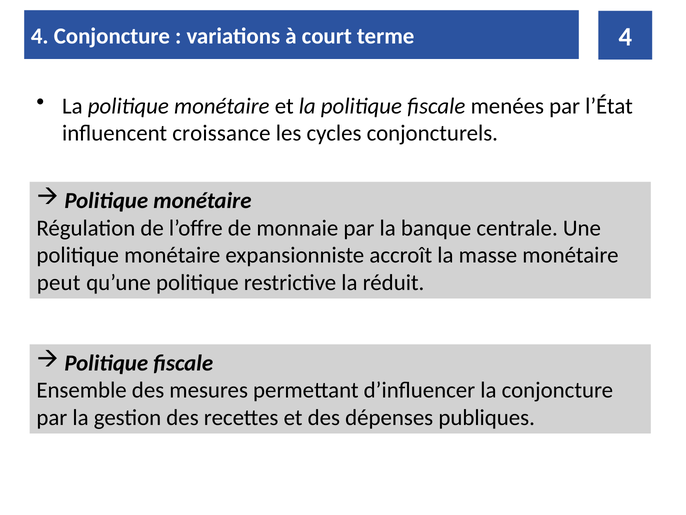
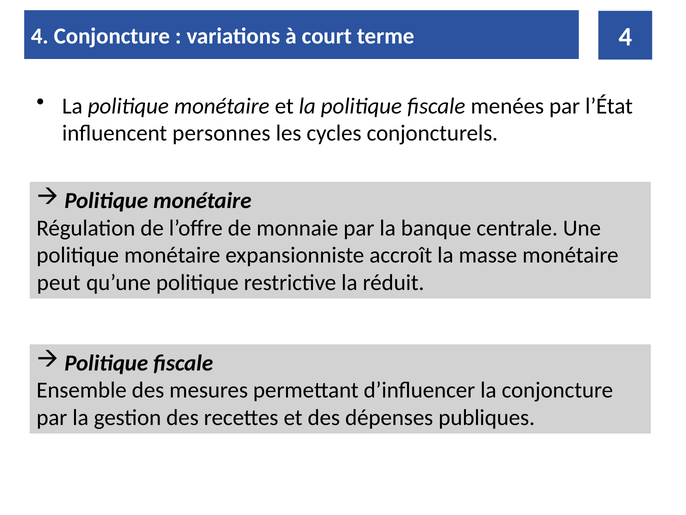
croissance: croissance -> personnes (221, 133)
